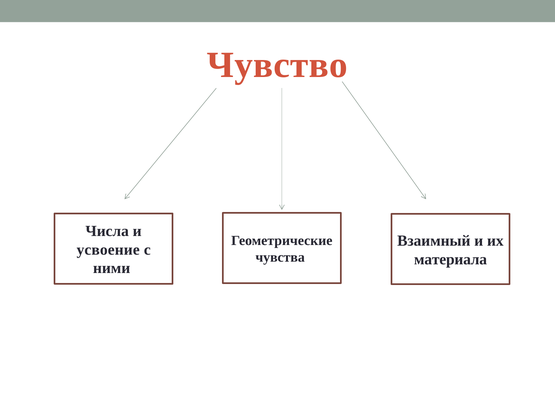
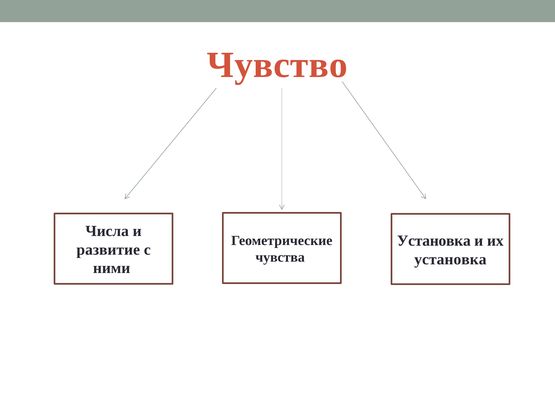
Взаимный: Взаимный -> Установка (434, 241)
усвоение: усвоение -> развитие (108, 250)
материала: материала -> установка (450, 260)
